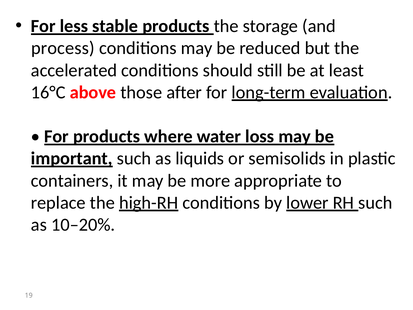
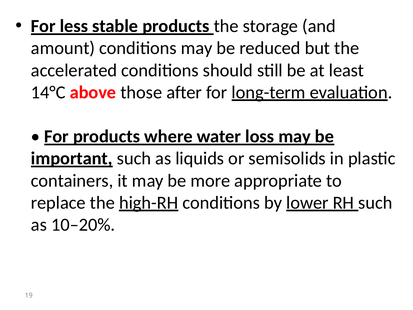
process: process -> amount (63, 48)
16°C: 16°C -> 14°C (48, 92)
